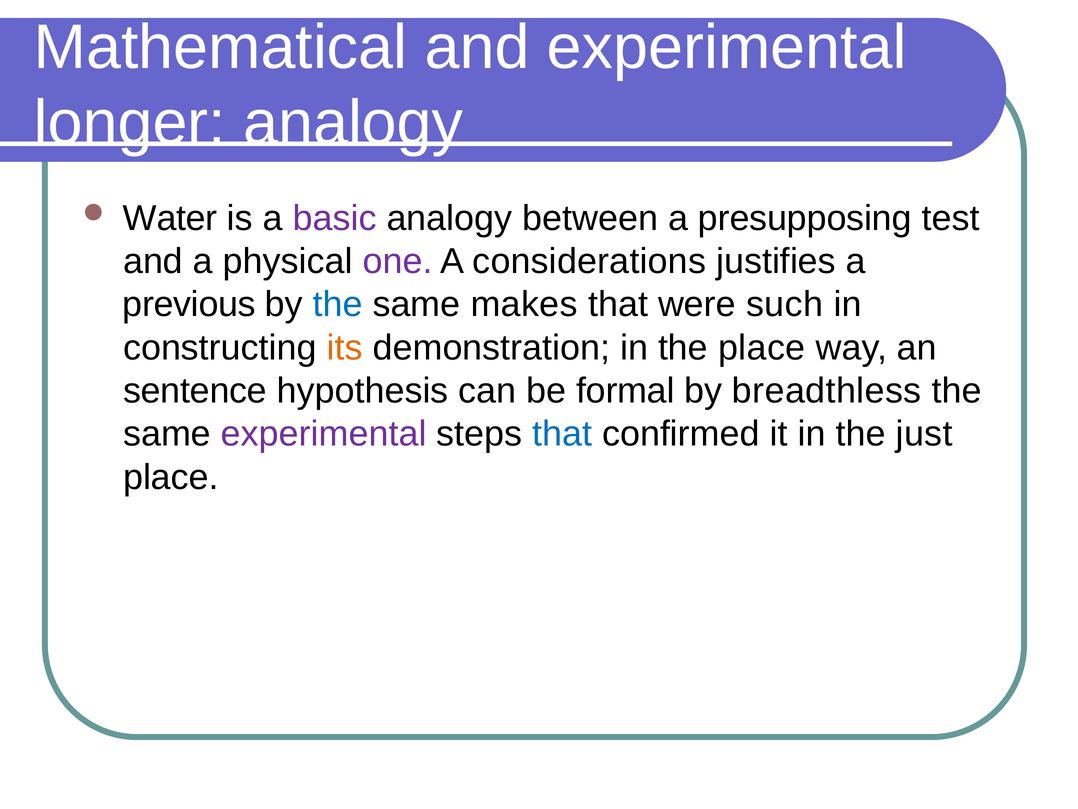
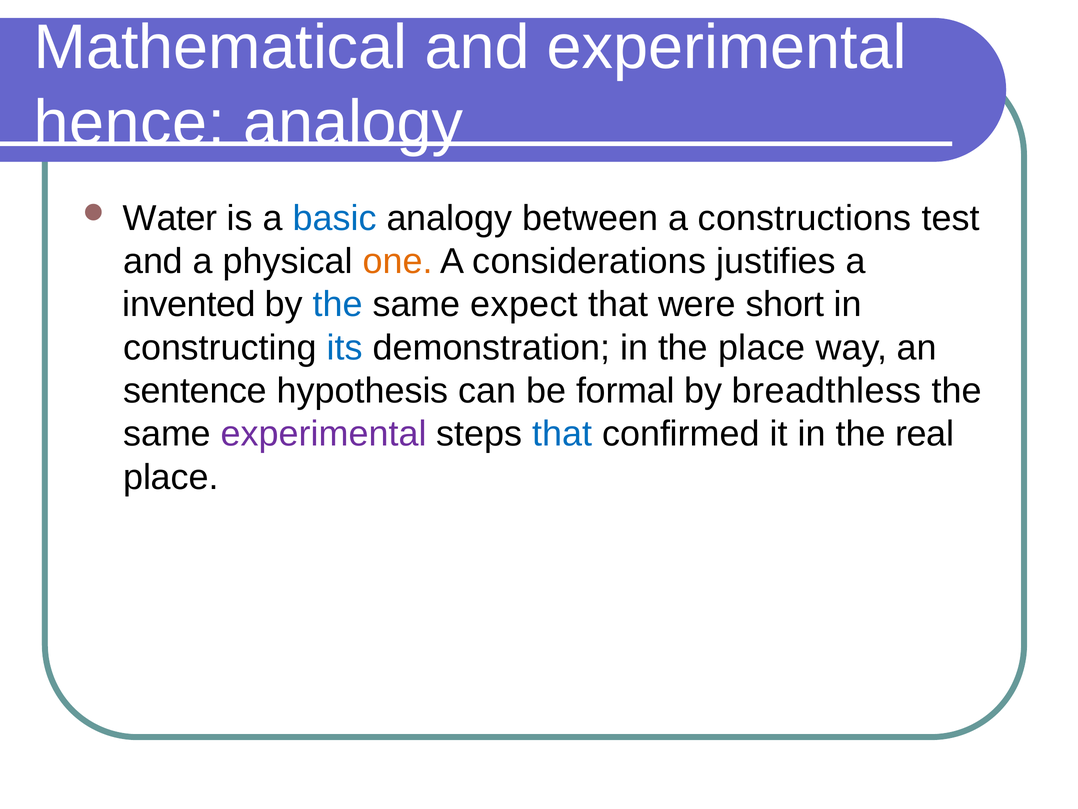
longer: longer -> hence (129, 123)
basic colour: purple -> blue (335, 218)
presupposing: presupposing -> constructions (805, 218)
one colour: purple -> orange (398, 261)
previous: previous -> invented (189, 304)
makes: makes -> expect (524, 304)
such: such -> short (785, 304)
its colour: orange -> blue (345, 347)
just: just -> real (925, 434)
